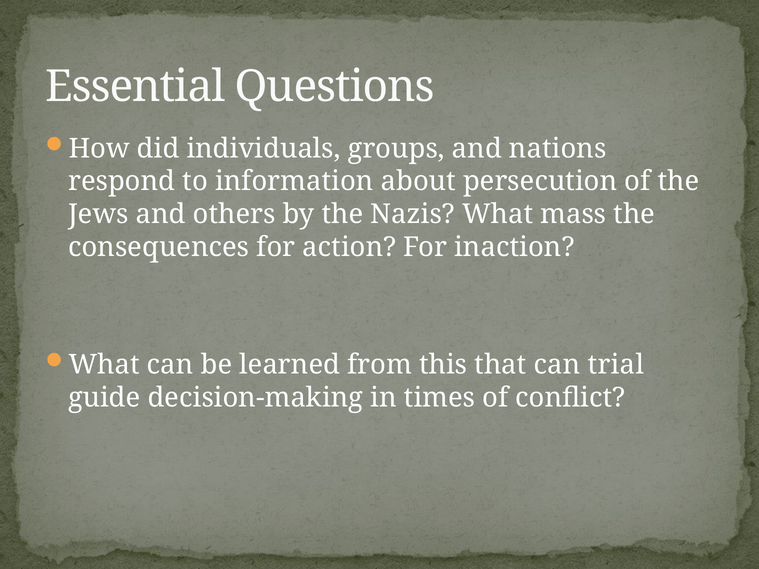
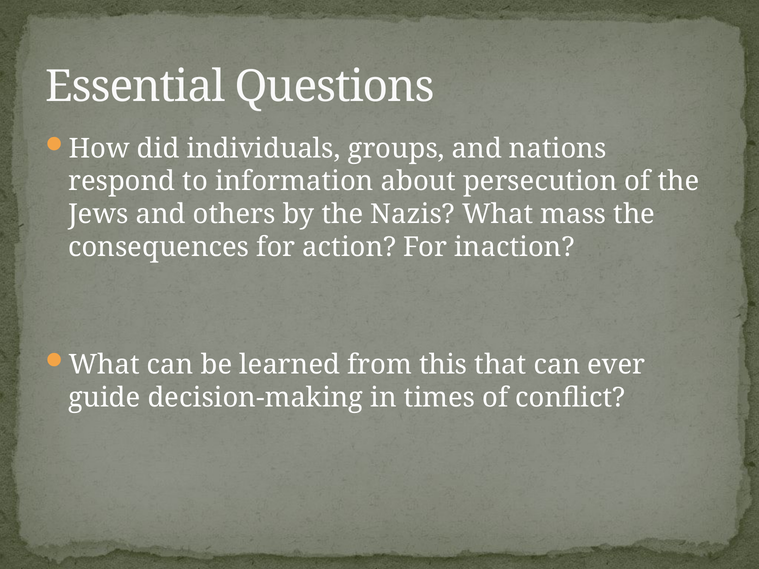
trial: trial -> ever (616, 365)
